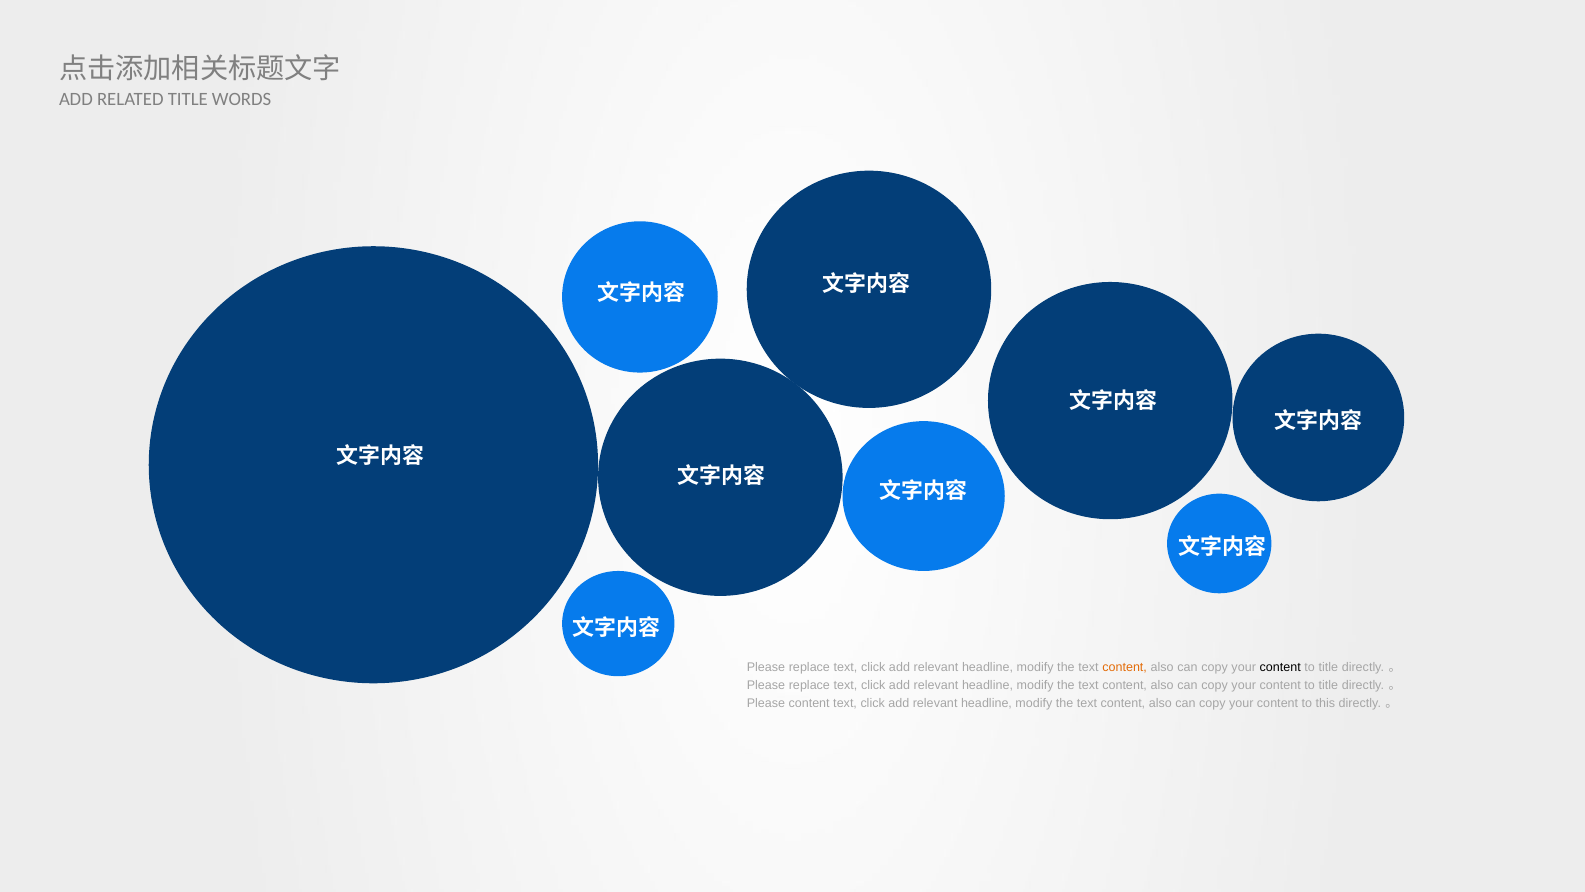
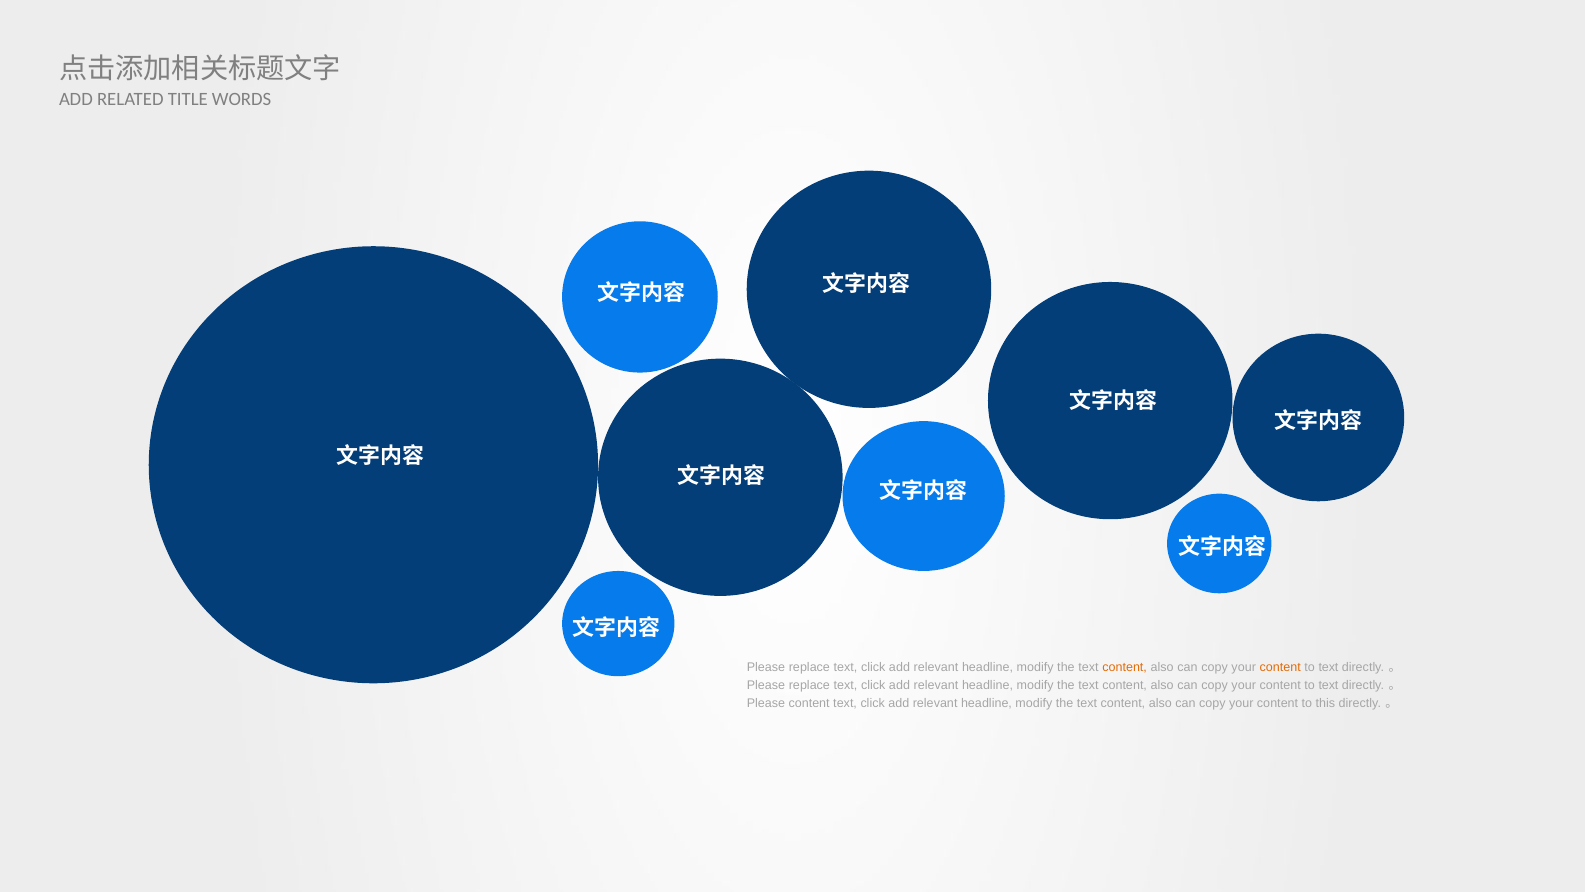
content colour: black -> orange (1280, 667)
title: title -> text (1328, 667)
title: title -> text (1328, 685)
